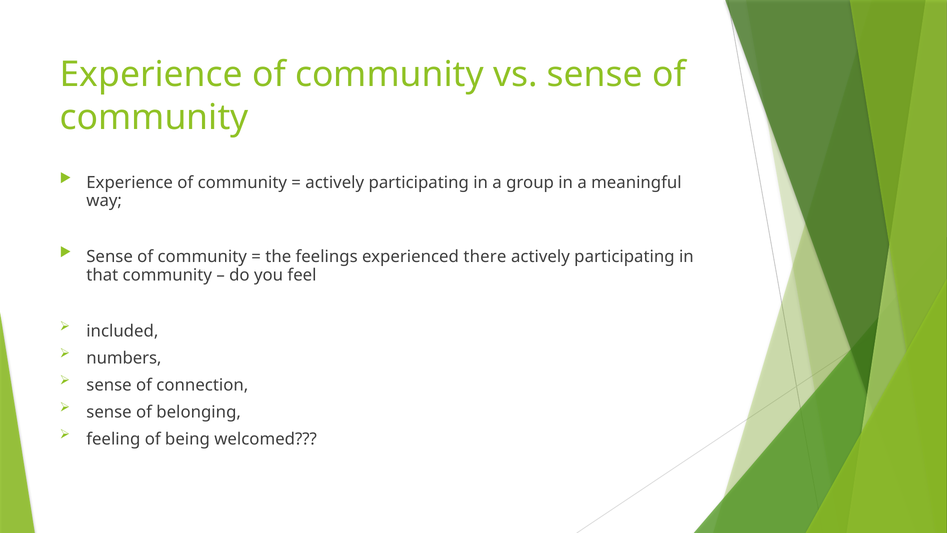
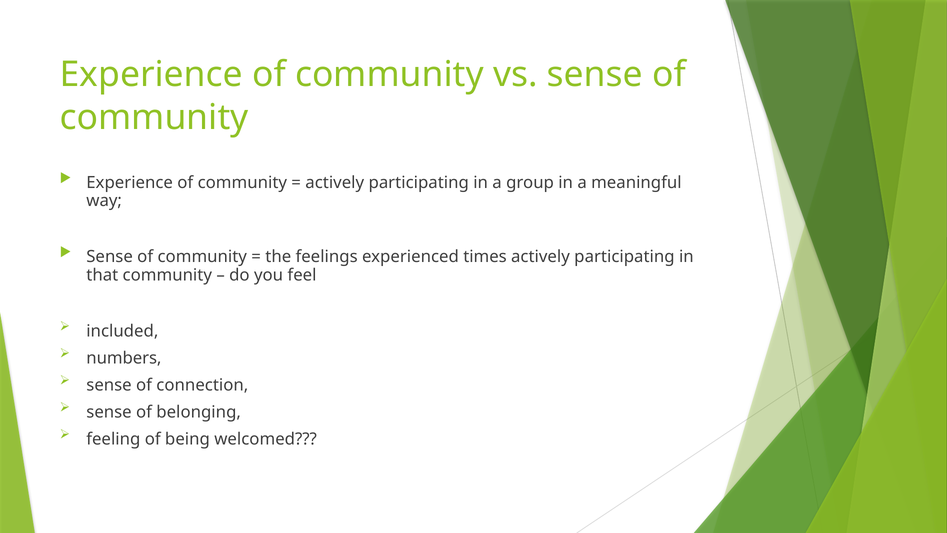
there: there -> times (485, 257)
